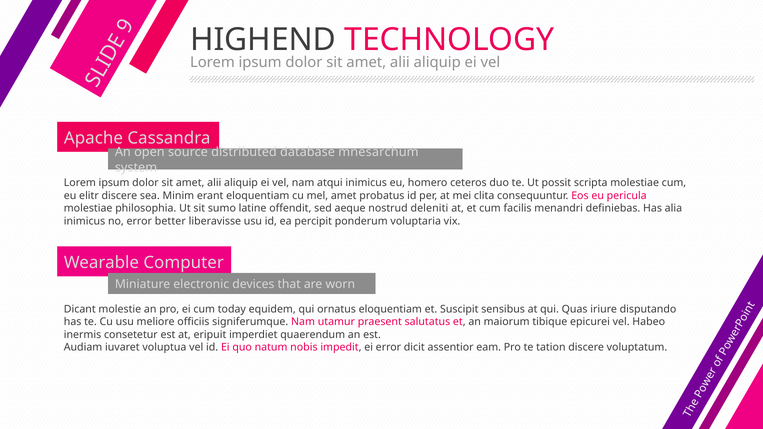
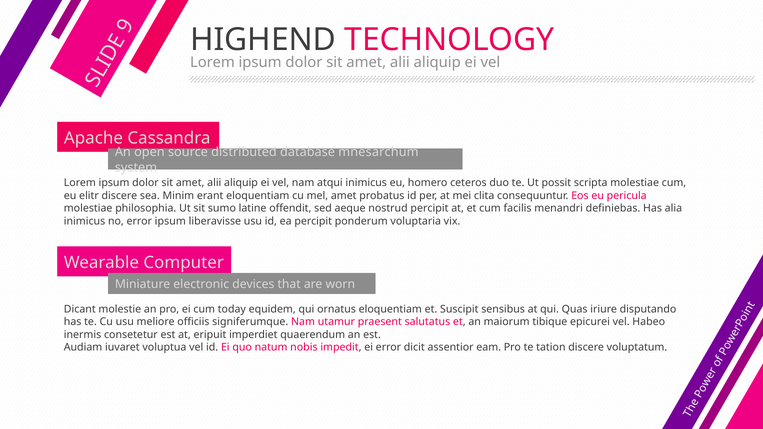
nostrud deleniti: deleniti -> percipit (429, 209)
error better: better -> ipsum (170, 221)
